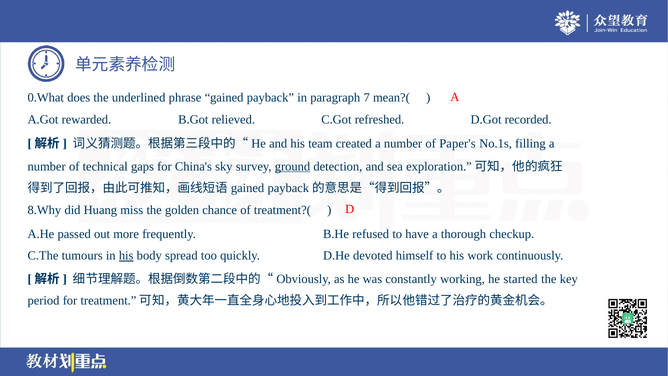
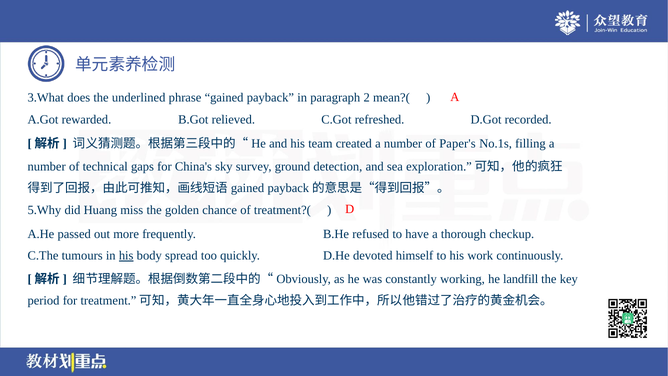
0.What: 0.What -> 3.What (46, 98)
7: 7 -> 2 (367, 98)
ground underline: present -> none (292, 166)
8.Why: 8.Why -> 5.Why (44, 210)
started: started -> landfill (521, 279)
